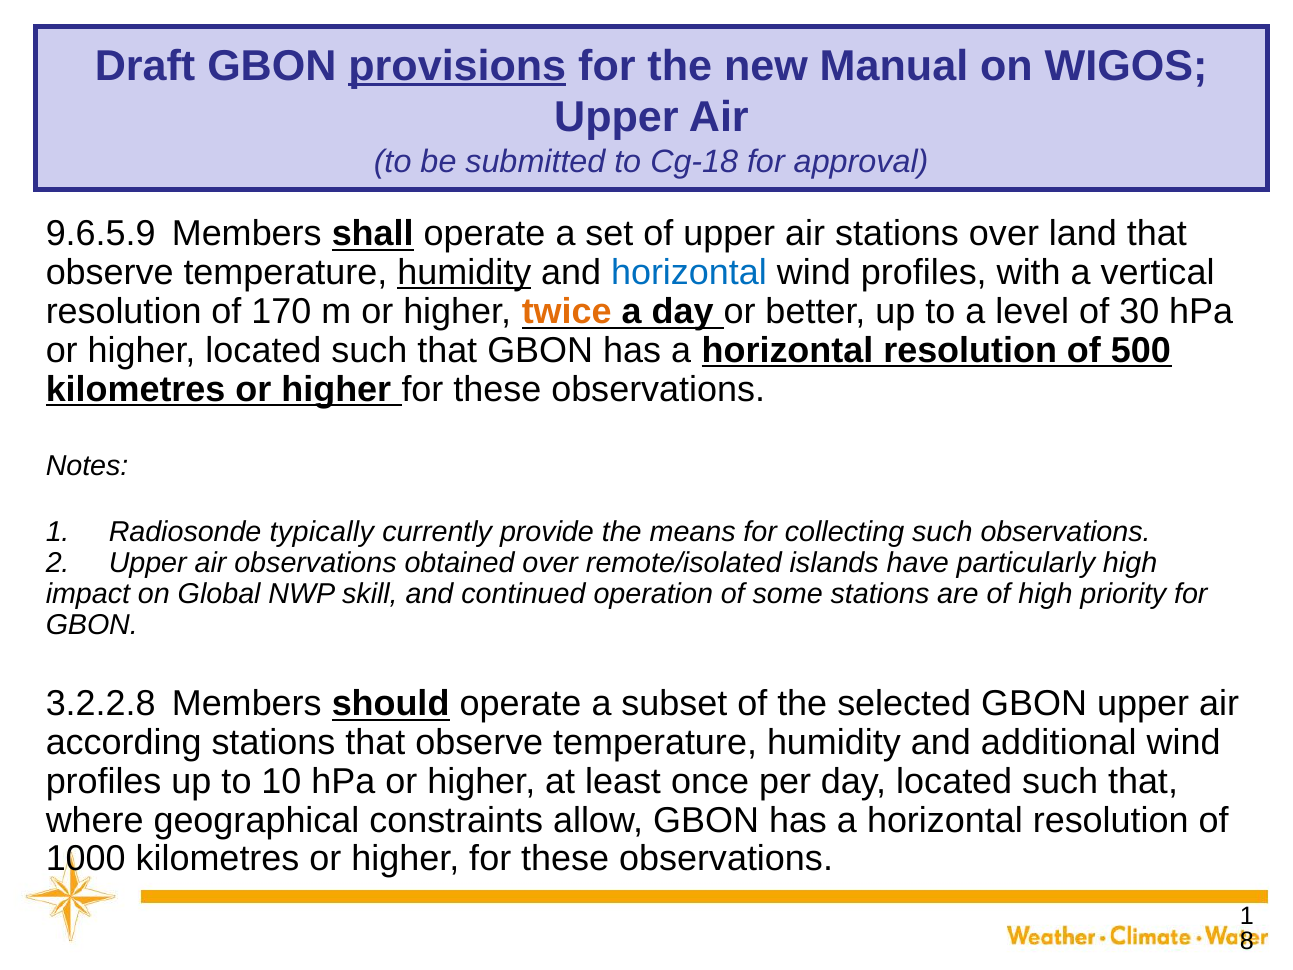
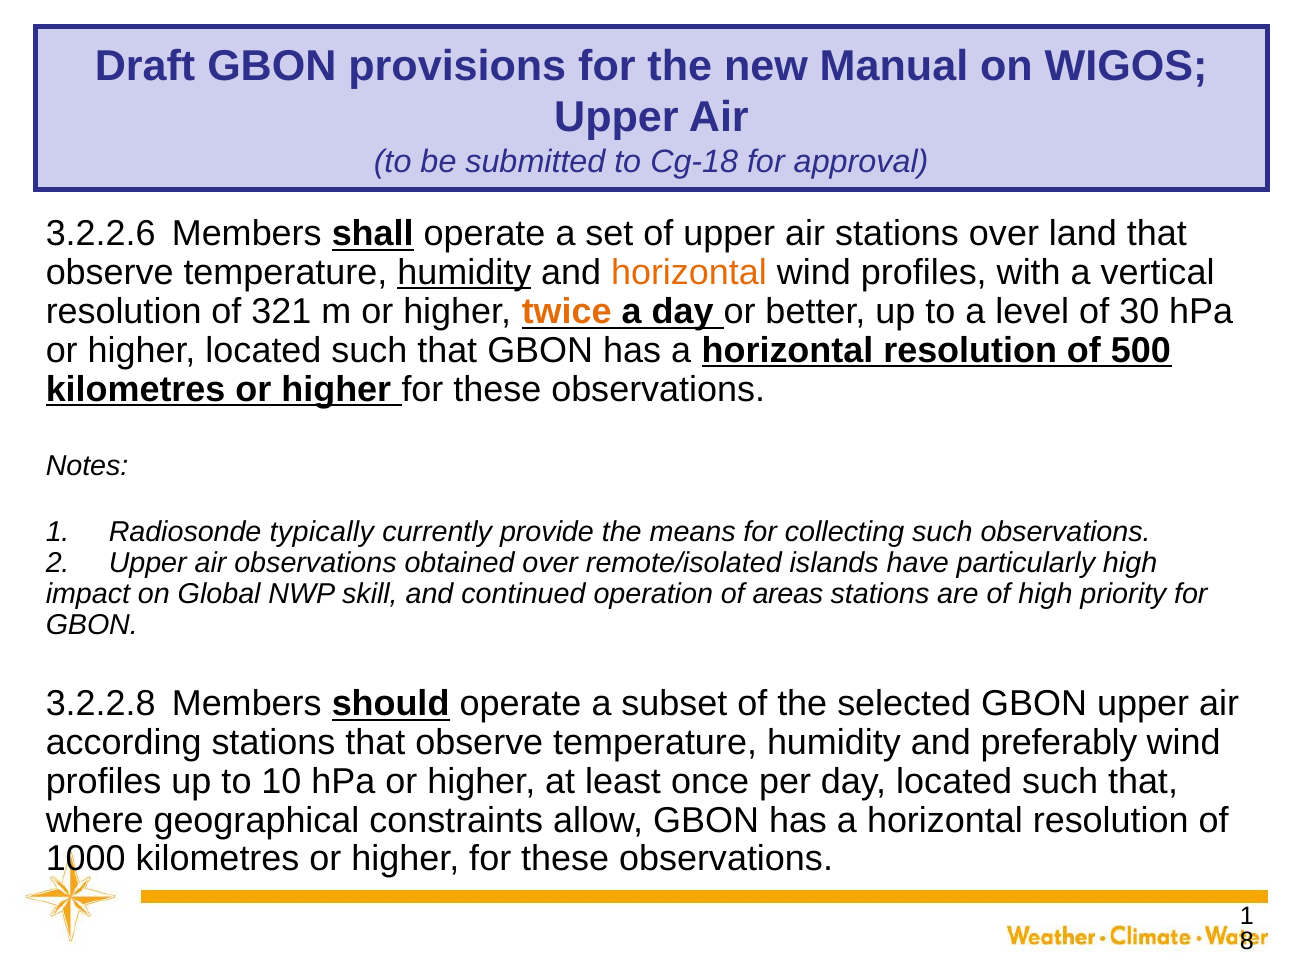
provisions underline: present -> none (457, 66)
9.6.5.9: 9.6.5.9 -> 3.2.2.6 (101, 234)
horizontal colour: blue -> orange (689, 273)
170: 170 -> 321 (281, 312)
some: some -> areas (788, 594)
additional: additional -> preferably (1059, 742)
